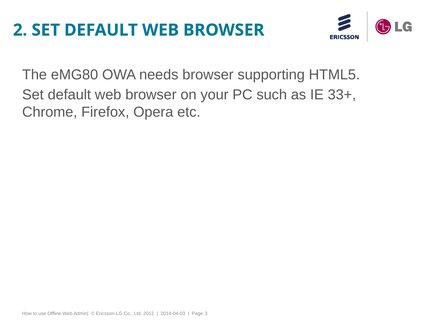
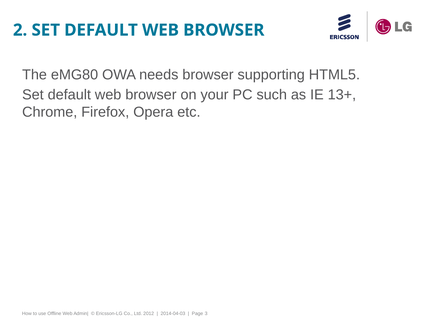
33+: 33+ -> 13+ (342, 95)
